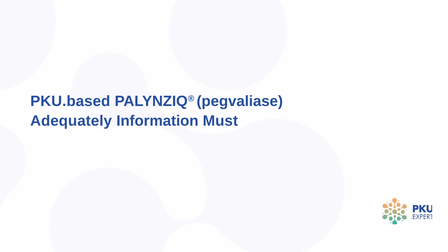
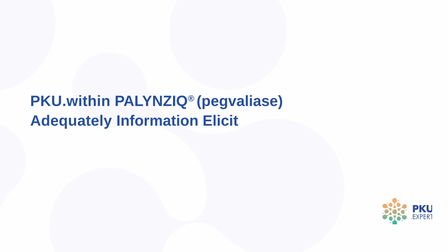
PKU.based: PKU.based -> PKU.within (70, 101)
Must: Must -> Elicit (220, 121)
